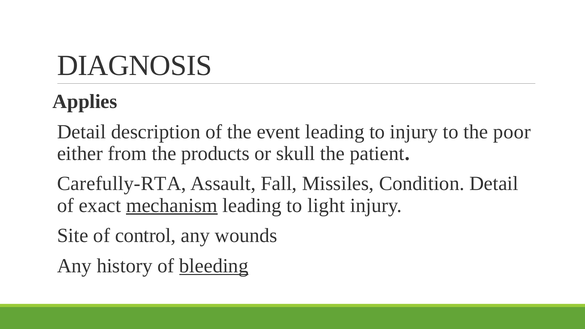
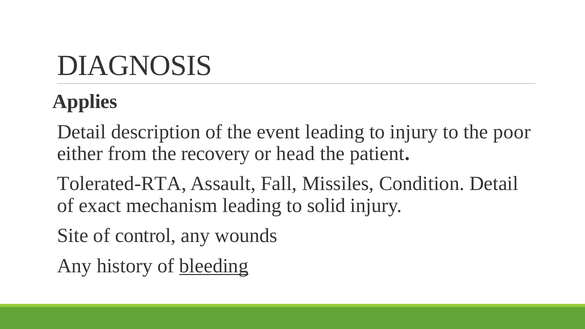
products: products -> recovery (215, 153)
skull: skull -> head (296, 153)
Carefully-RTA: Carefully-RTA -> Tolerated-RTA (122, 184)
mechanism underline: present -> none (172, 205)
light: light -> solid (326, 205)
